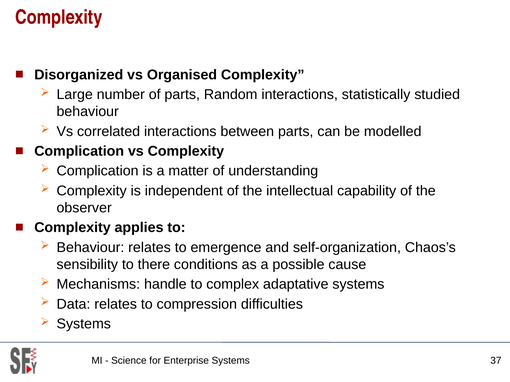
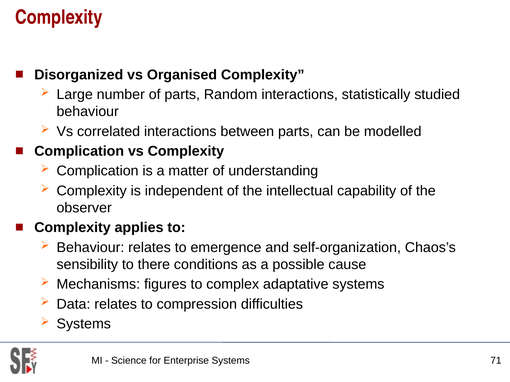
handle: handle -> figures (165, 285)
37: 37 -> 71 (496, 361)
